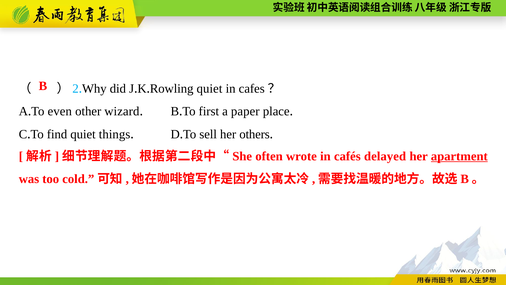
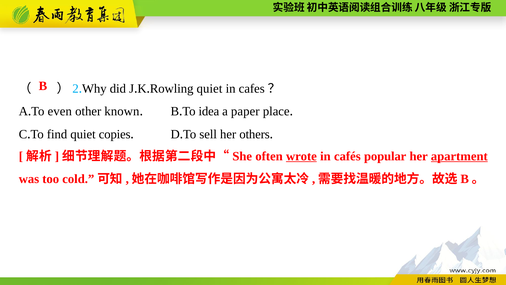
wizard: wizard -> known (122, 111)
first: first -> idea (209, 111)
things: things -> copies (115, 134)
wrote underline: none -> present (301, 156)
delayed: delayed -> popular (385, 156)
